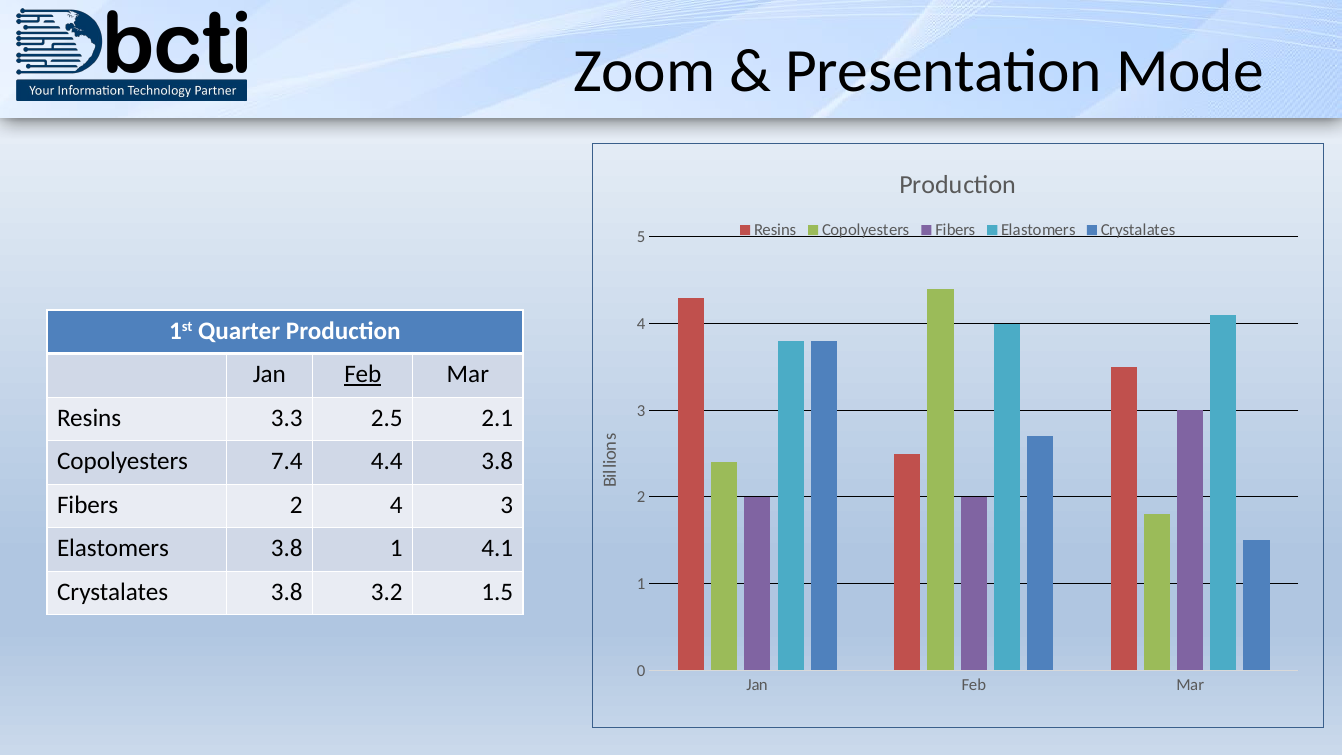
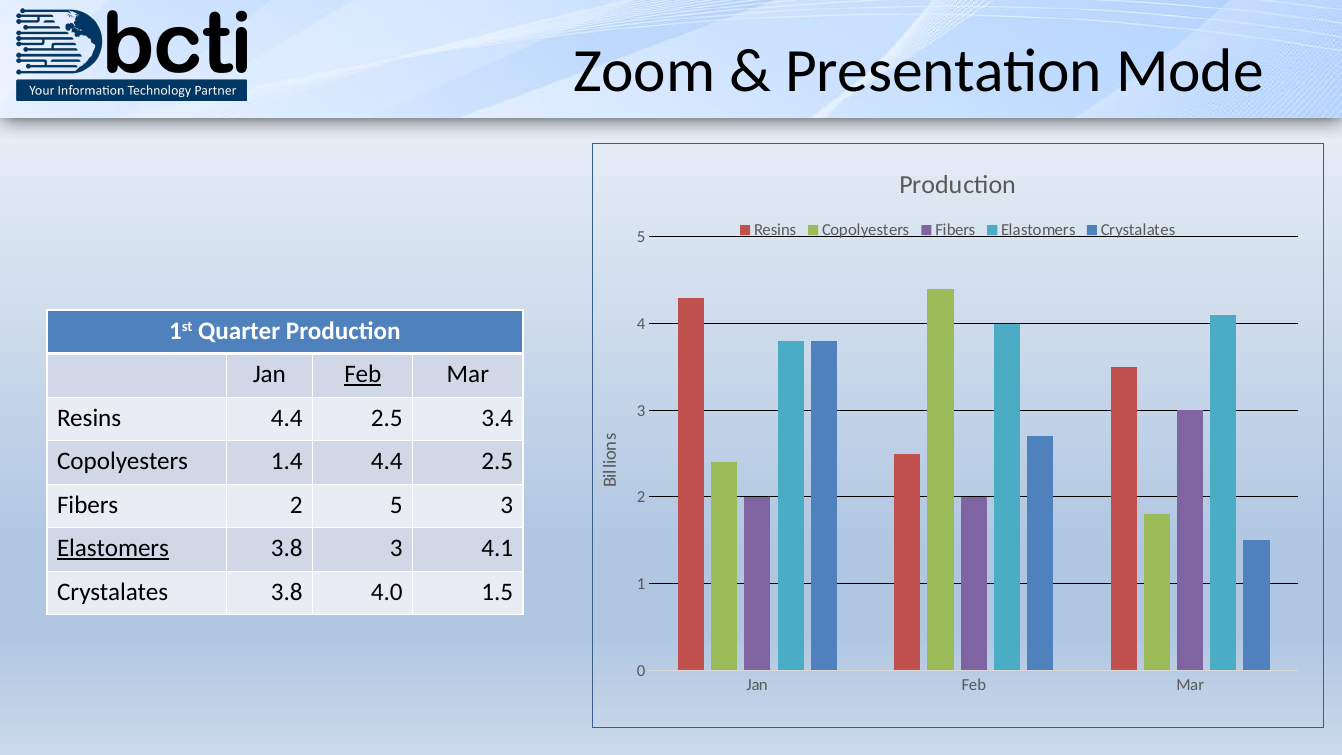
Resins 3.3: 3.3 -> 4.4 (287, 418)
2.1: 2.1 -> 3.4 (497, 418)
7.4: 7.4 -> 1.4 (287, 461)
3.8: 3.8 -> 2.5 (497, 461)
2 4: 4 -> 5 (396, 505)
Elastomers underline: none -> present (113, 548)
3.8 1: 1 -> 3 (396, 548)
3.2: 3.2 -> 4.0 (387, 592)
